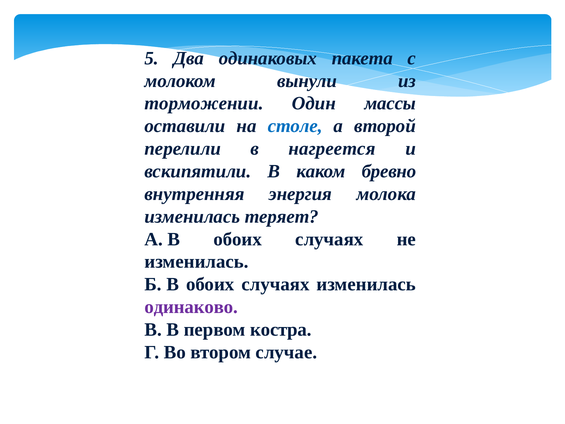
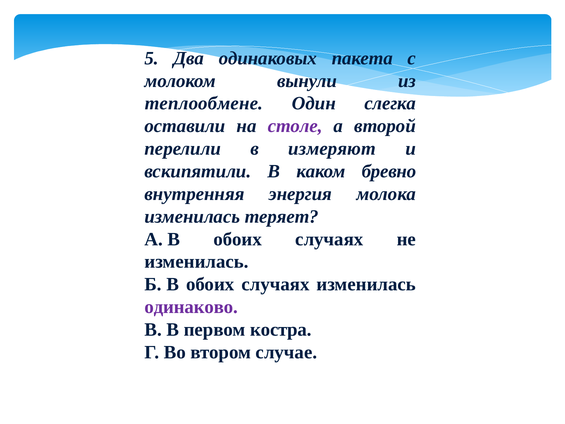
торможении: торможении -> теплообмене (204, 103)
массы: массы -> слегка (390, 103)
столе colour: blue -> purple (295, 126)
нагреется: нагреется -> измеряют (332, 149)
